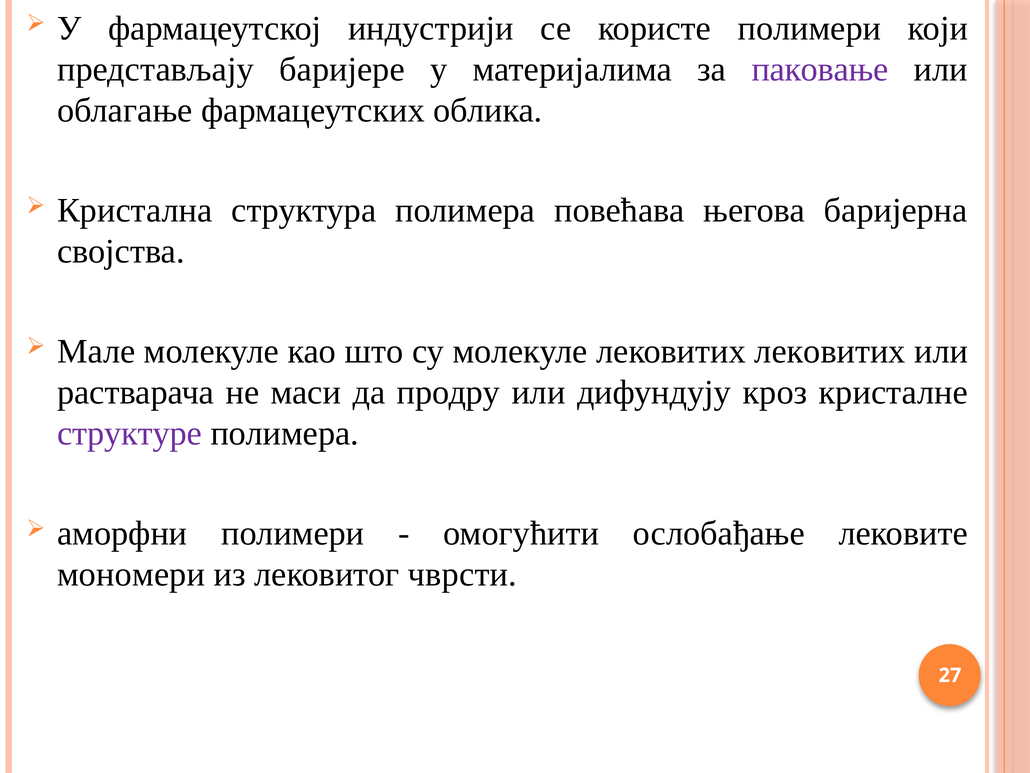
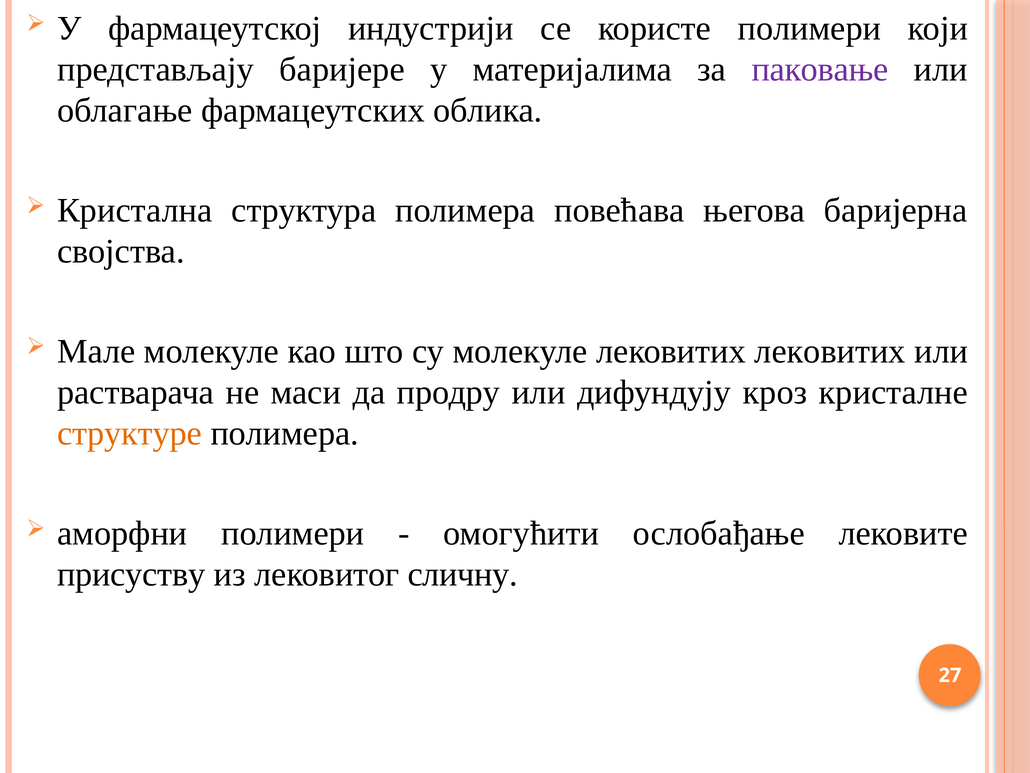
структуре colour: purple -> orange (130, 433)
мономери: мономери -> присуству (131, 574)
чврсти: чврсти -> сличну (463, 574)
